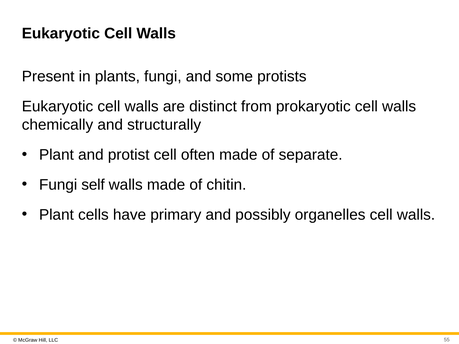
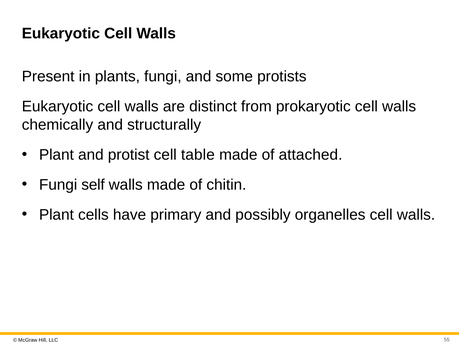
often: often -> table (198, 155)
separate: separate -> attached (311, 155)
